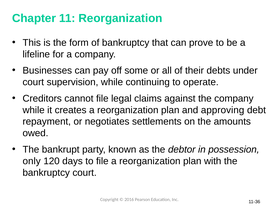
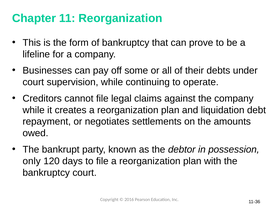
approving: approving -> liquidation (223, 110)
